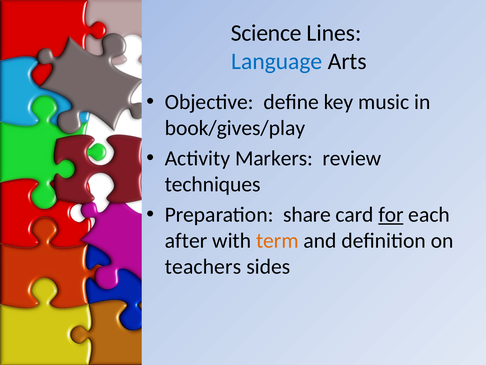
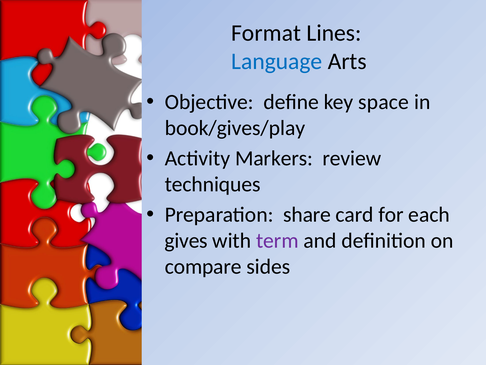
Science: Science -> Format (266, 33)
music: music -> space (384, 102)
for underline: present -> none (391, 214)
after: after -> gives (186, 240)
term colour: orange -> purple (277, 240)
teachers: teachers -> compare (203, 266)
